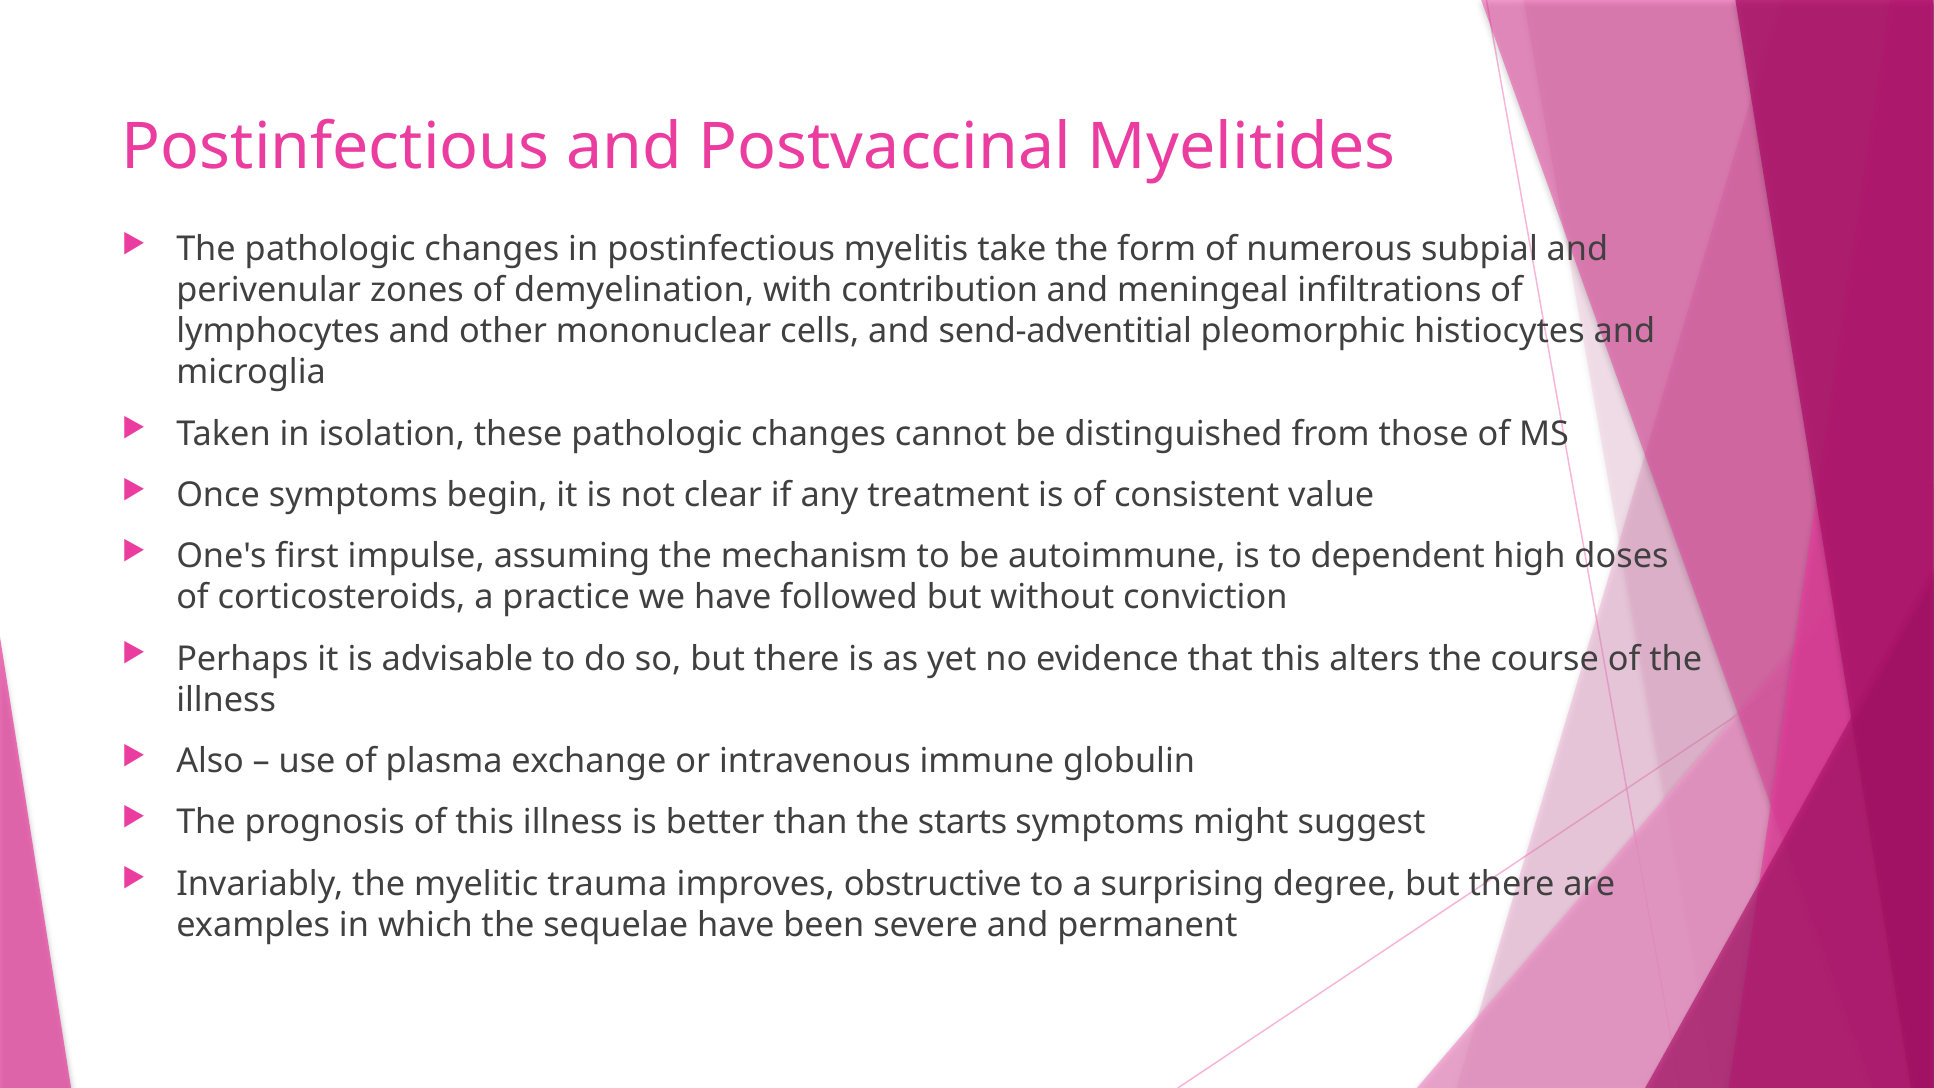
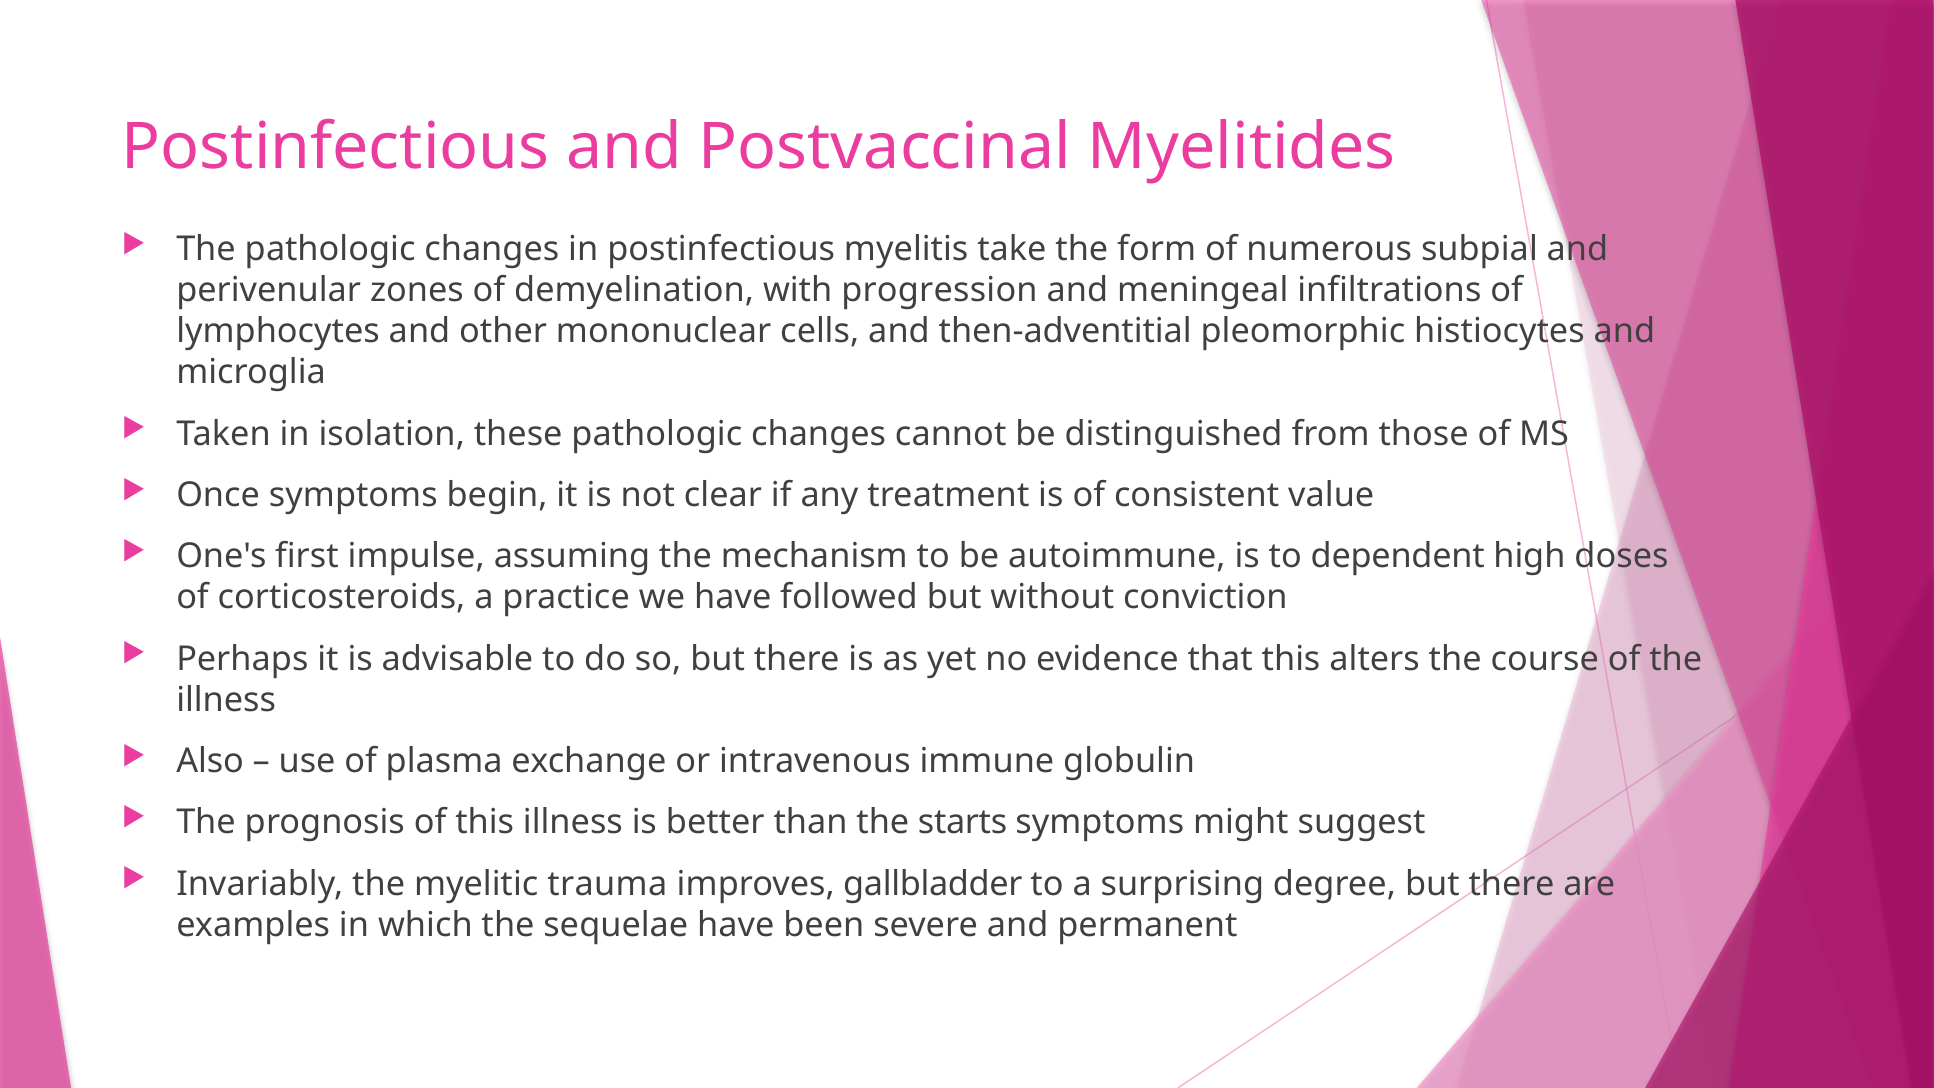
contribution: contribution -> progression (939, 290)
send-adventitial: send-adventitial -> then-adventitial (1065, 331)
obstructive: obstructive -> gallbladder (933, 884)
